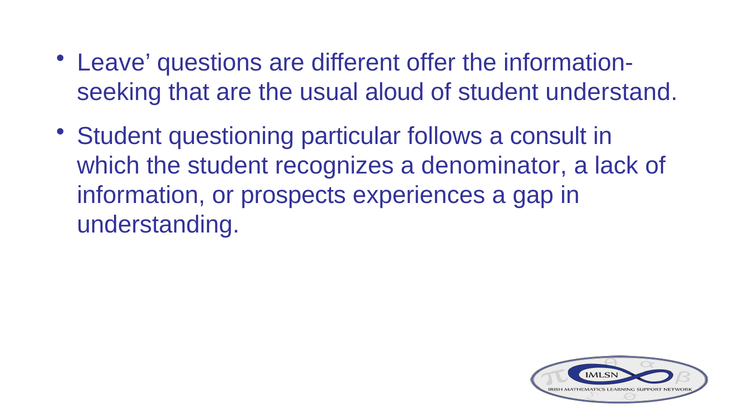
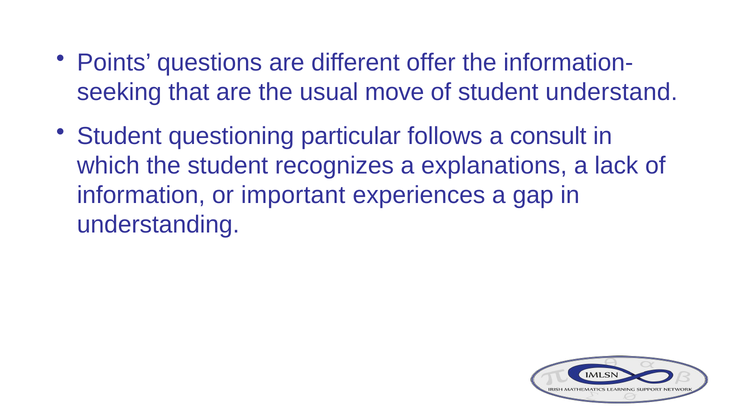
Leave: Leave -> Points (114, 62)
aloud: aloud -> move (395, 92)
denominator: denominator -> explanations (494, 166)
prospects: prospects -> important (293, 195)
